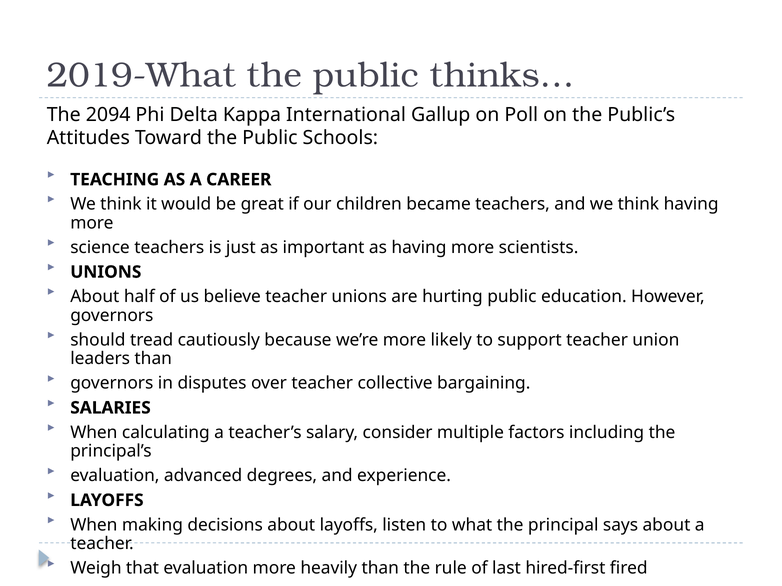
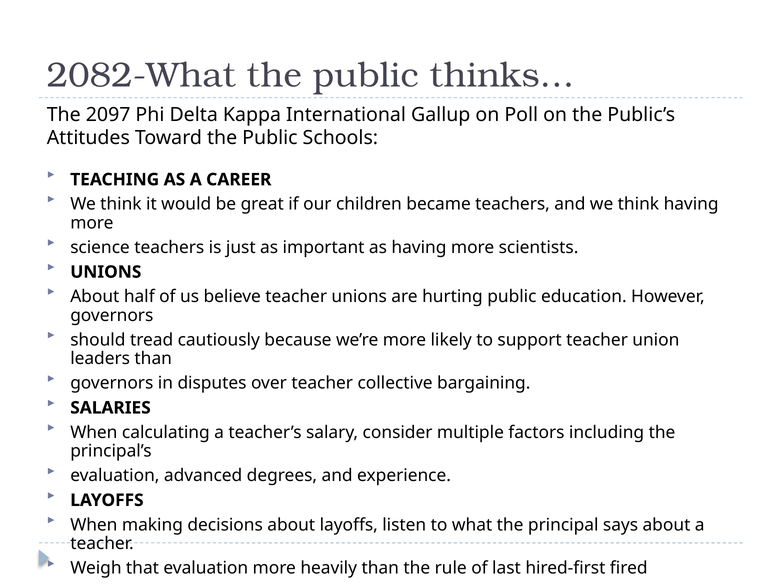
2019-What: 2019-What -> 2082-What (141, 75)
2094: 2094 -> 2097 (108, 115)
